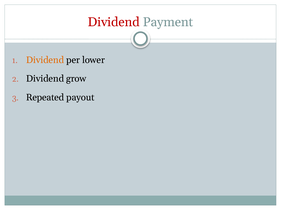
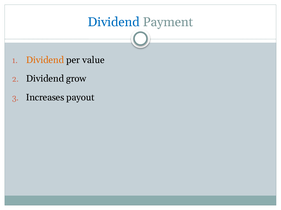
Dividend colour: red -> blue (114, 22)
lower: lower -> value (93, 60)
Repeated: Repeated -> Increases (45, 98)
